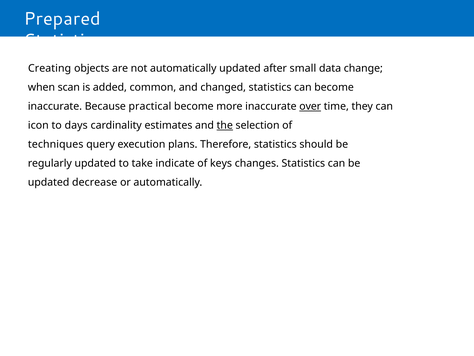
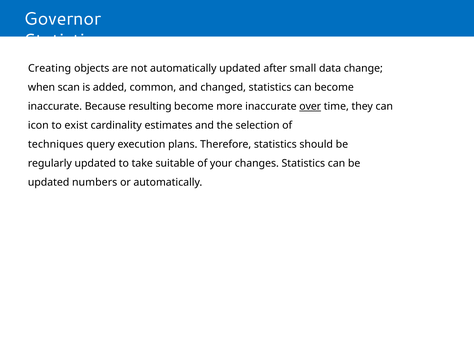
Prepared: Prepared -> Governor (62, 19)
practical: practical -> resulting (150, 106)
days: days -> exist (76, 125)
the underline: present -> none (225, 125)
indicate: indicate -> suitable (175, 163)
keys: keys -> your (221, 163)
decrease: decrease -> numbers (95, 182)
